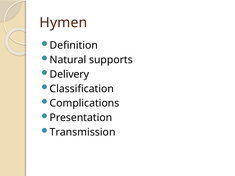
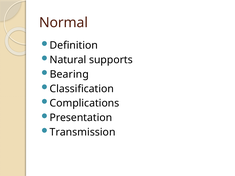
Hymen: Hymen -> Normal (64, 23)
Delivery: Delivery -> Bearing (69, 74)
